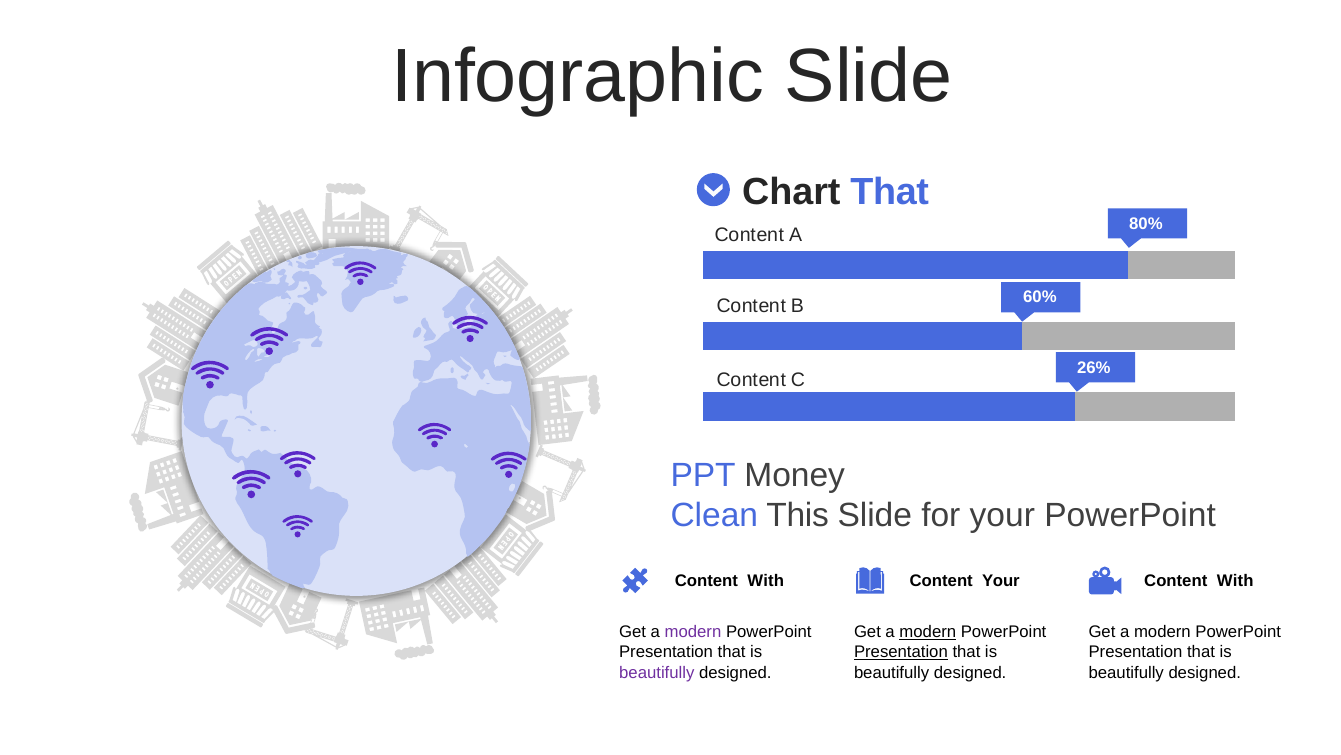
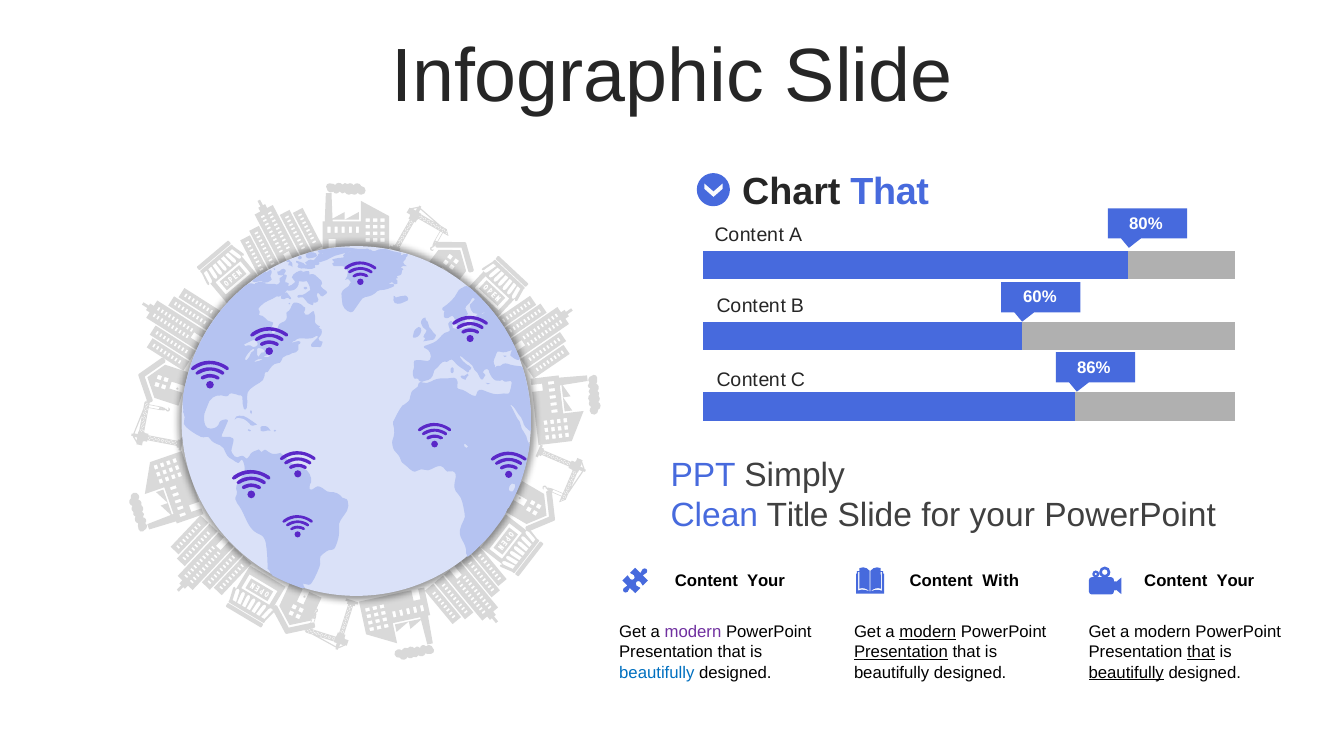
26%: 26% -> 86% (1094, 368)
Money: Money -> Simply (795, 475)
This: This -> Title (798, 515)
With: With -> Your (766, 581)
Content Your: Your -> With (1001, 581)
With: With -> Your (1235, 581)
that underline: none -> present (1201, 652)
beautifully colour: purple -> blue (657, 672)
beautifully underline: none -> present (1126, 672)
